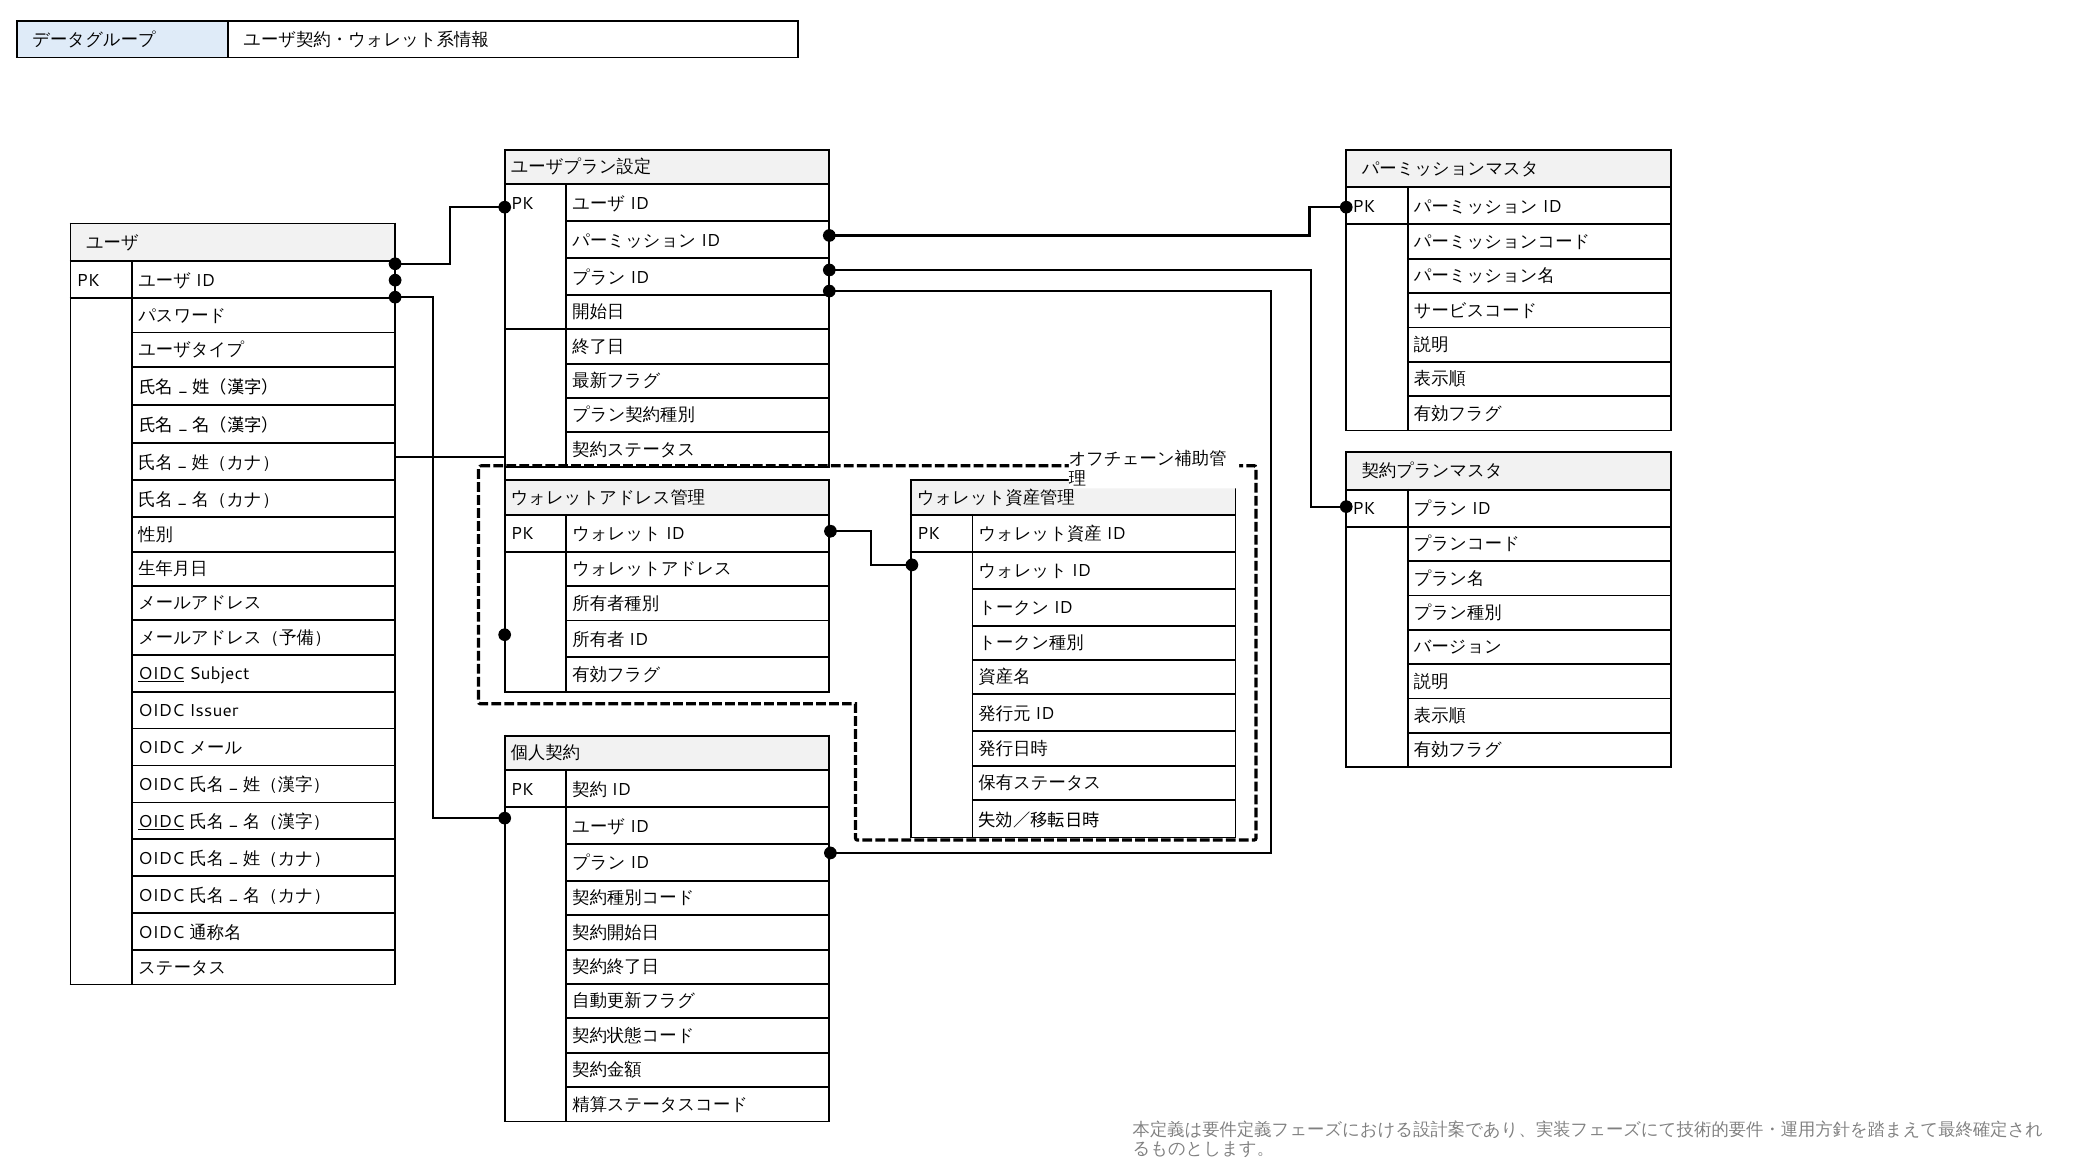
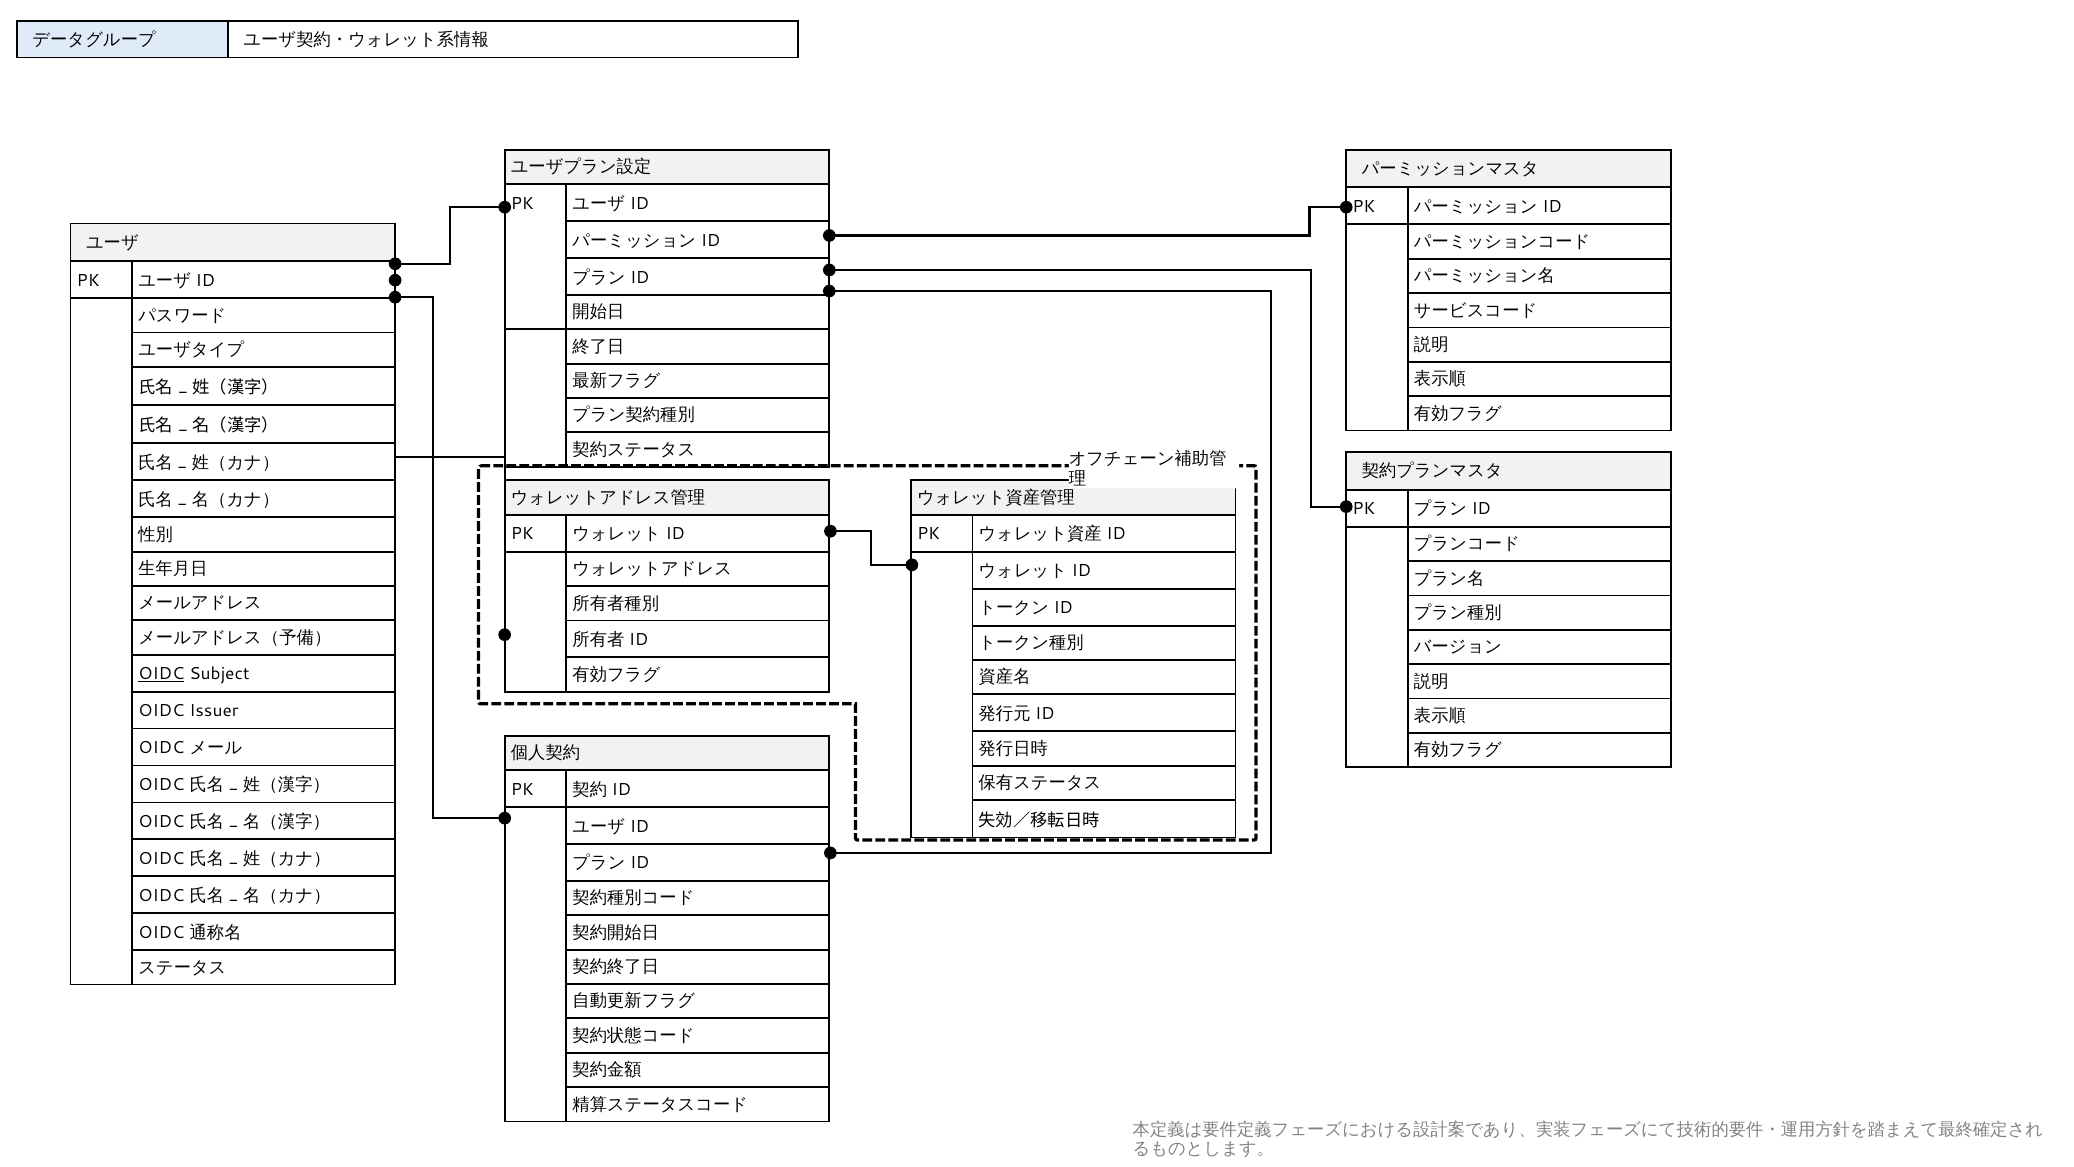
OIDC underline: present -> none (161, 822)
